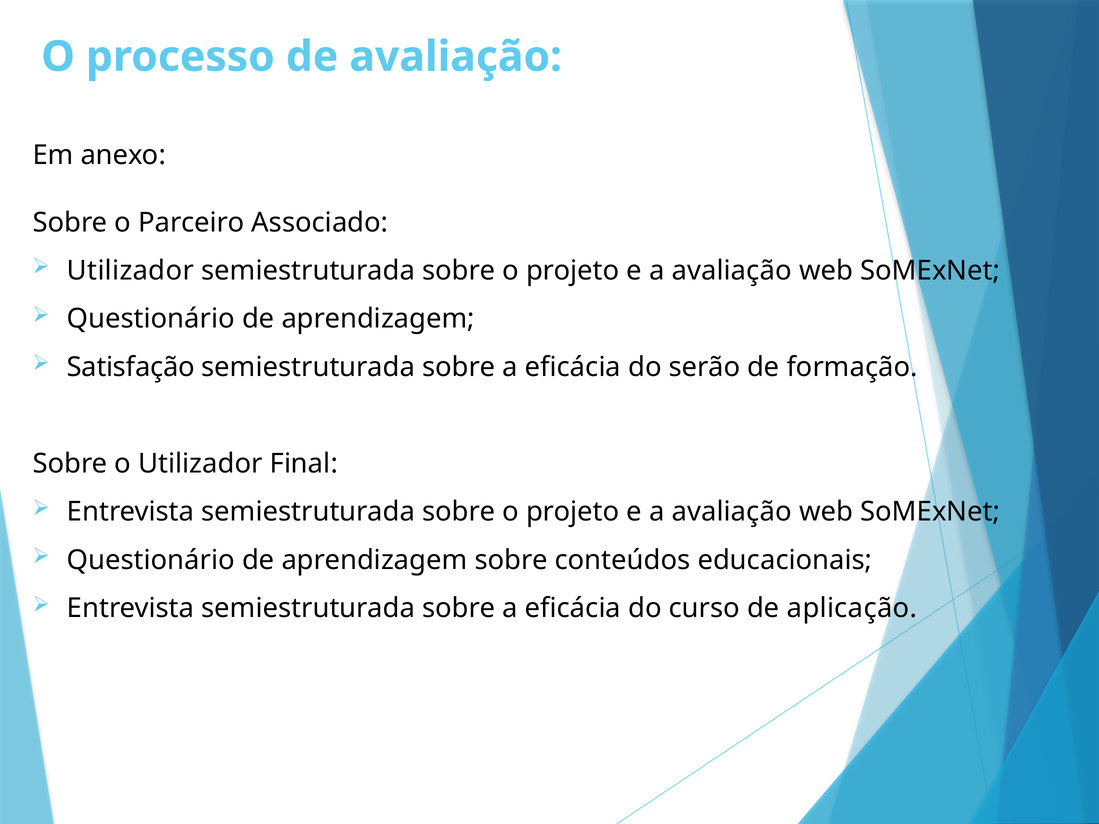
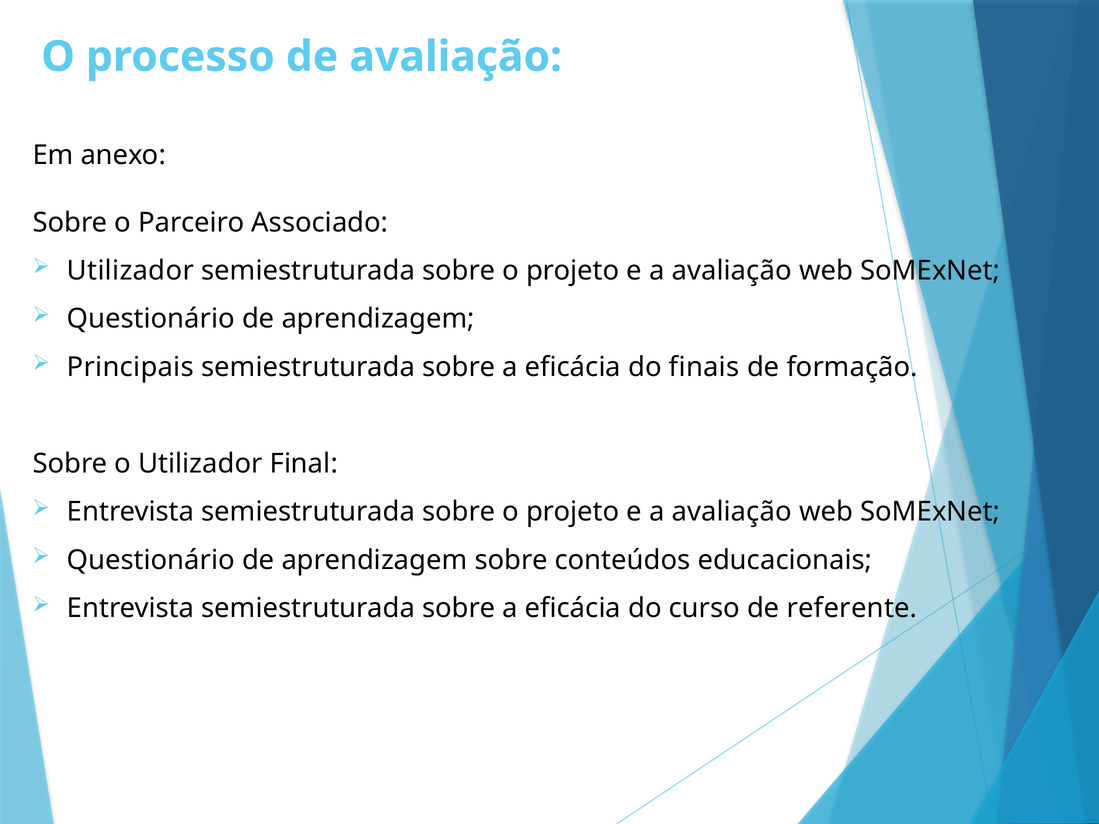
Satisfação: Satisfação -> Principais (130, 367)
serão: serão -> finais (704, 367)
aplicação: aplicação -> referente (852, 608)
